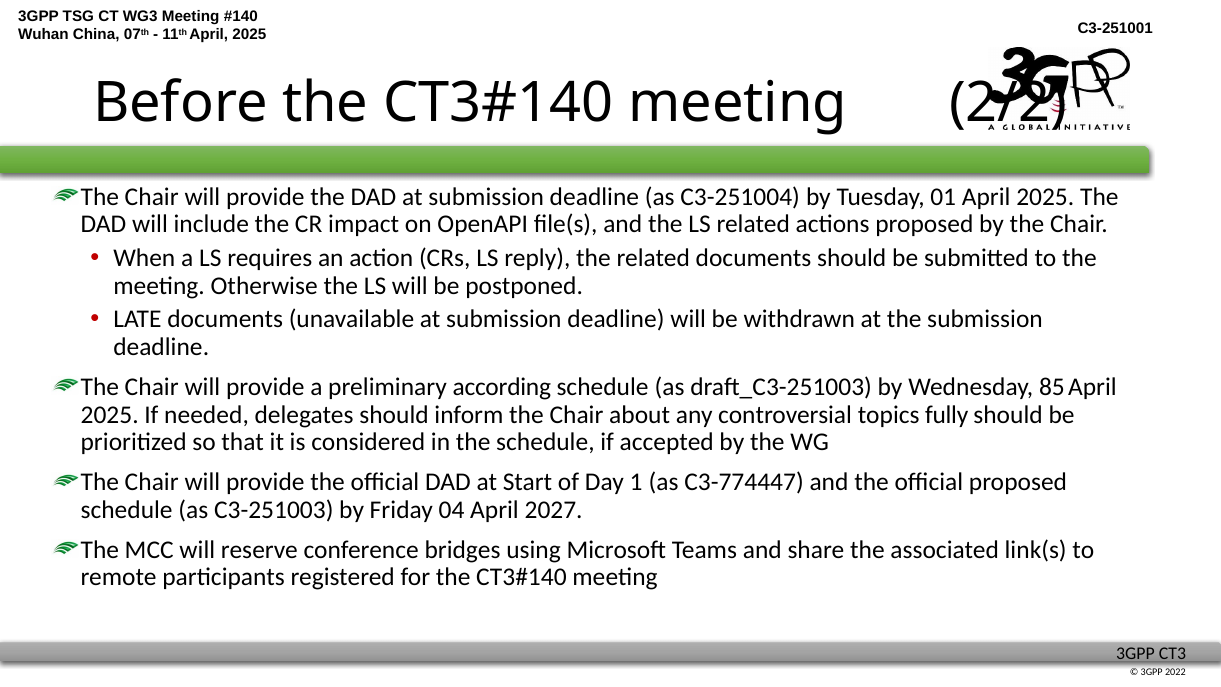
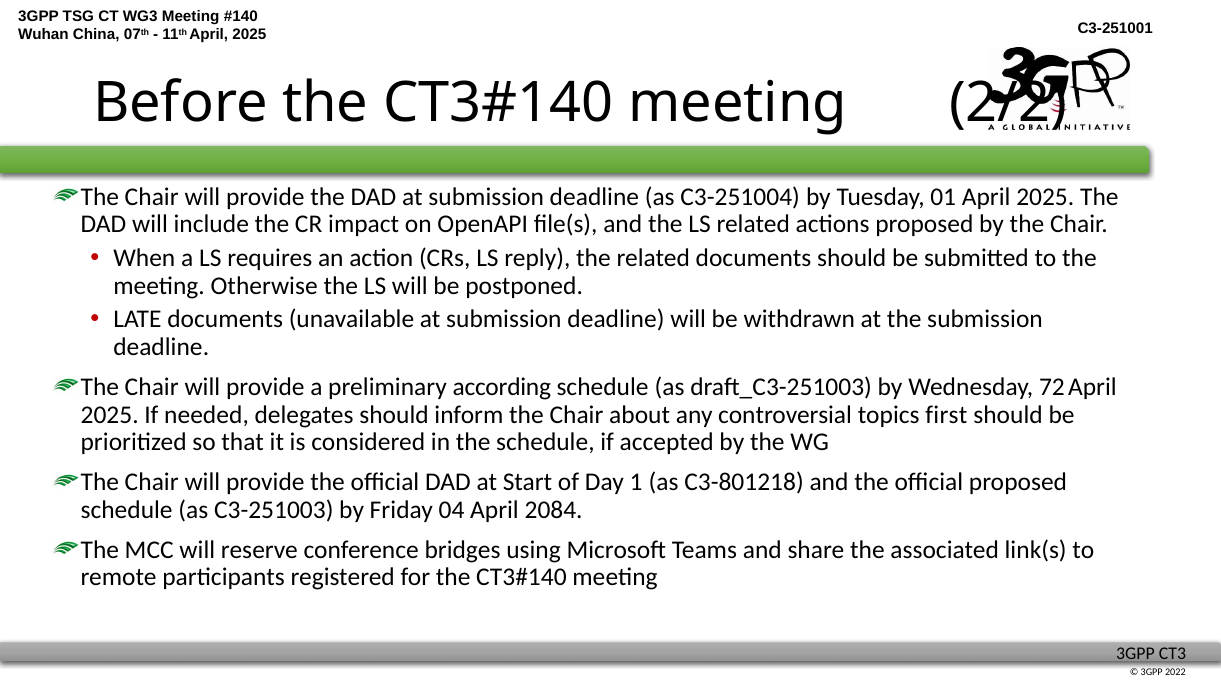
85: 85 -> 72 (1052, 387)
fully: fully -> first (946, 415)
C3-774447: C3-774447 -> C3-801218 (744, 482)
2027: 2027 -> 2084 (554, 510)
